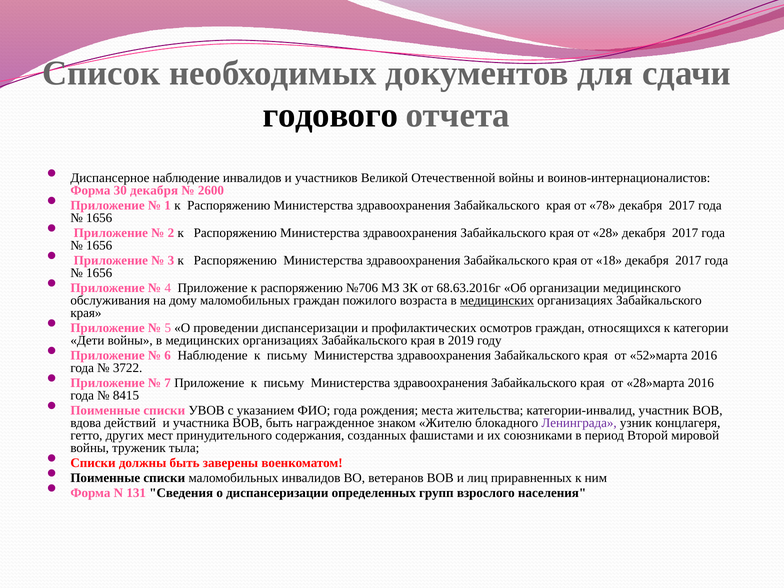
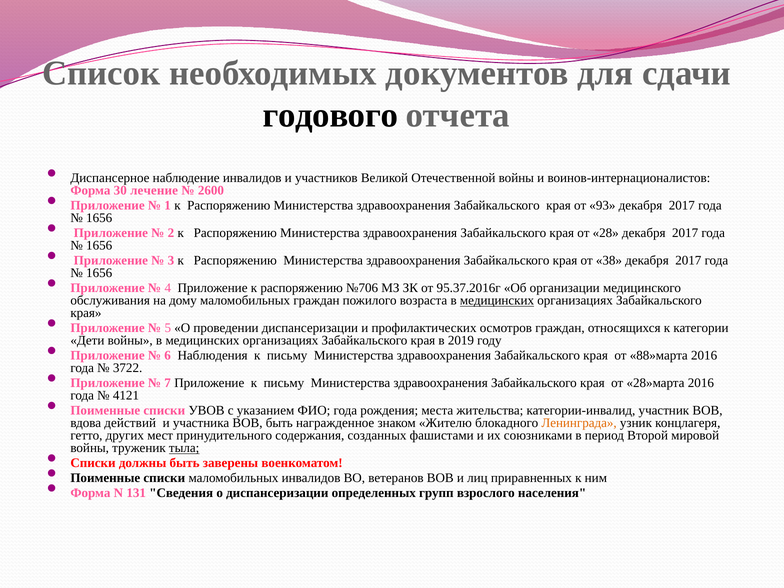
30 декабря: декабря -> лечение (154, 191)
78: 78 -> 93 (602, 206)
18: 18 -> 38 (609, 261)
68.63.2016г: 68.63.2016г -> 95.37.2016г (469, 288)
6 Наблюдение: Наблюдение -> Наблюдения (213, 356)
52»марта: 52»марта -> 88»марта (659, 356)
8415: 8415 -> 4121 (126, 396)
Ленинграда colour: purple -> orange (579, 423)
тыла underline: none -> present (184, 448)
